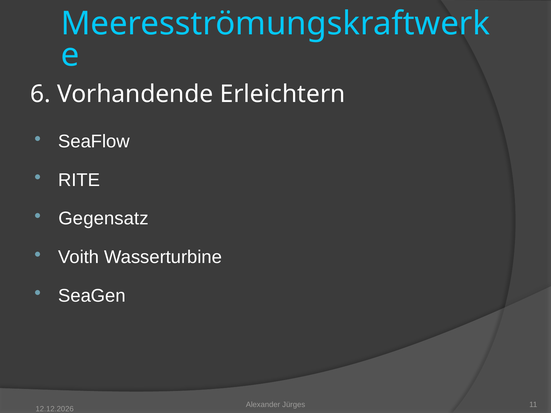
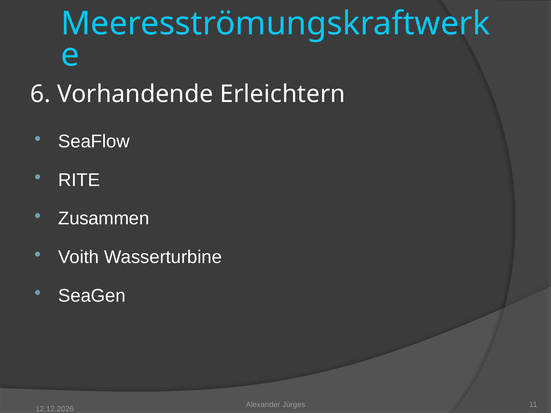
Gegensatz: Gegensatz -> Zusammen (104, 219)
